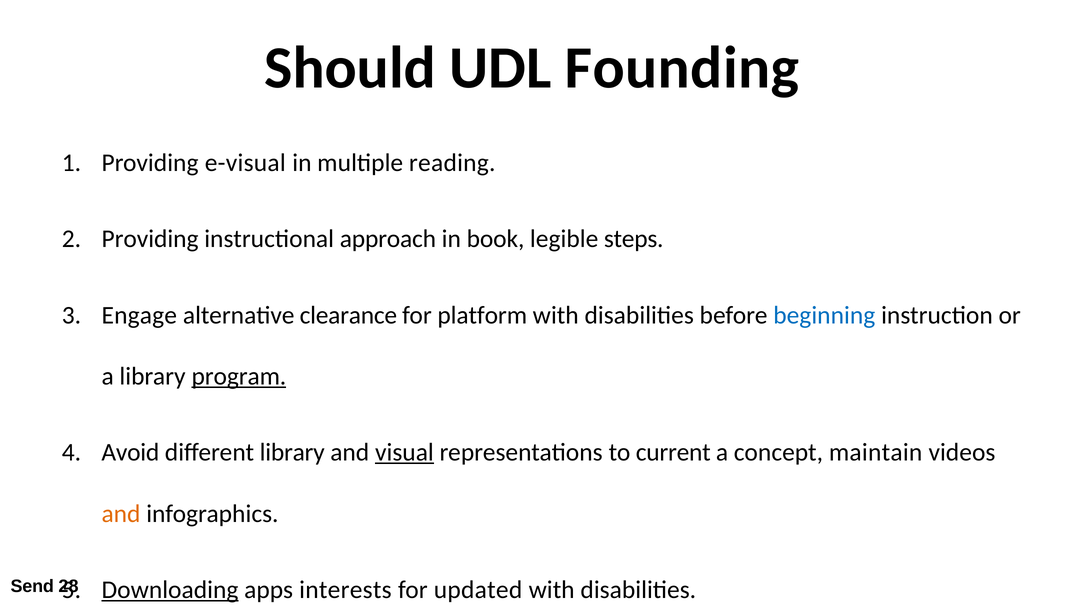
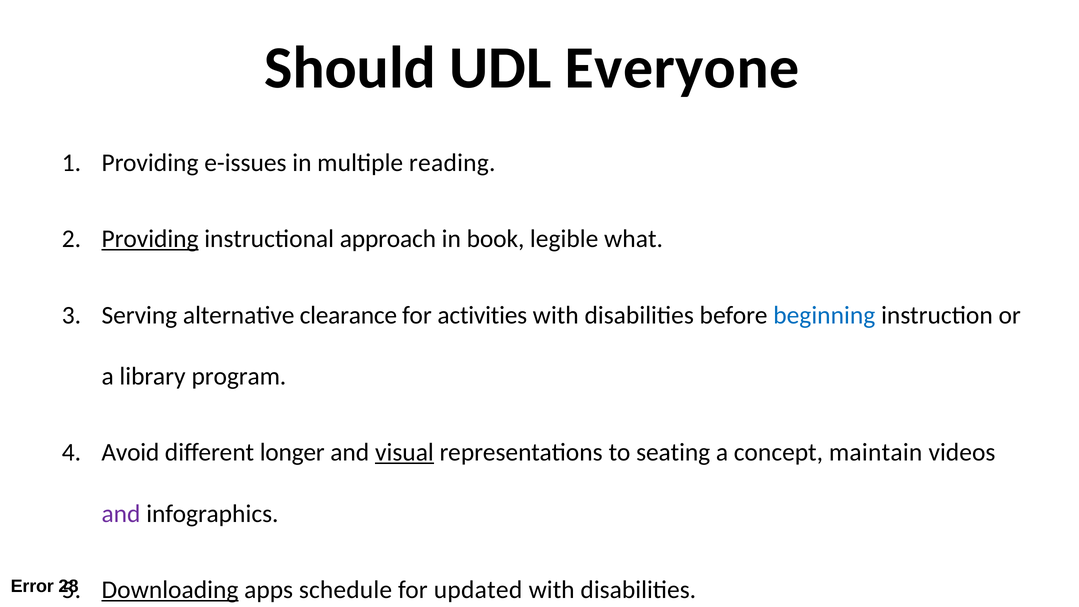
Founding: Founding -> Everyone (682, 68)
e-visual: e-visual -> e-issues (245, 163)
Providing underline: none -> present (150, 239)
steps: steps -> what (634, 239)
Engage: Engage -> Serving (139, 315)
platform: platform -> activities (482, 315)
program underline: present -> none (239, 376)
different library: library -> longer (292, 452)
current: current -> seating (673, 452)
and colour: orange -> purple (121, 514)
Send: Send -> Error (32, 586)
interests: interests -> schedule (345, 590)
